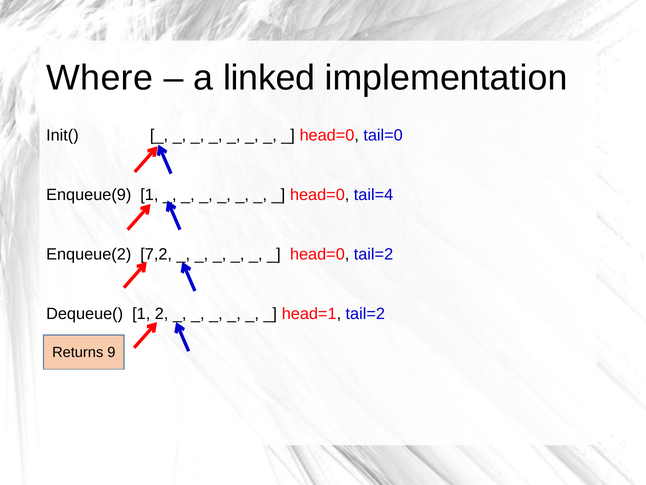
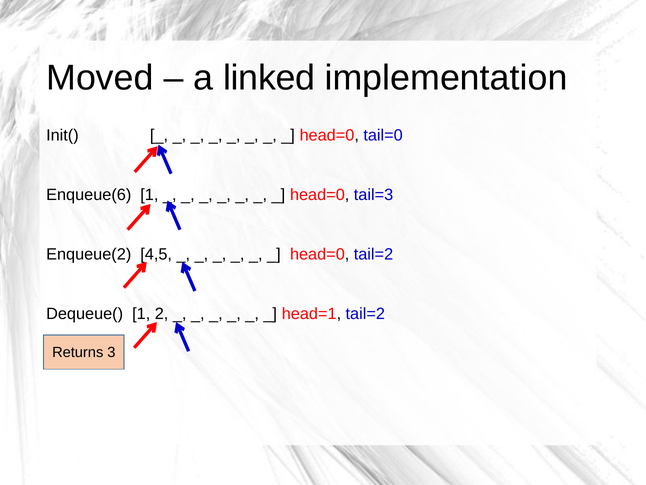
Where: Where -> Moved (100, 78)
Enqueue(9: Enqueue(9 -> Enqueue(6 (89, 195)
tail=4: tail=4 -> tail=3 (374, 195)
7,2: 7,2 -> 4,5 (156, 254)
9: 9 -> 3 (111, 352)
